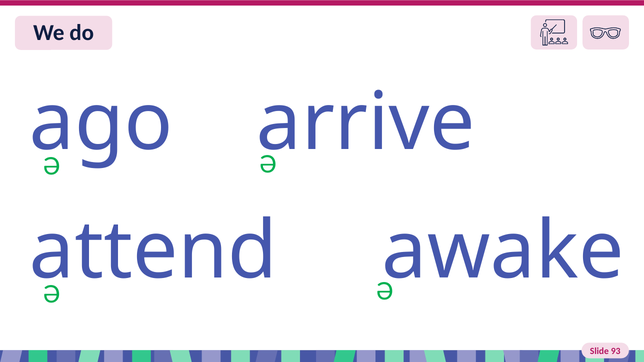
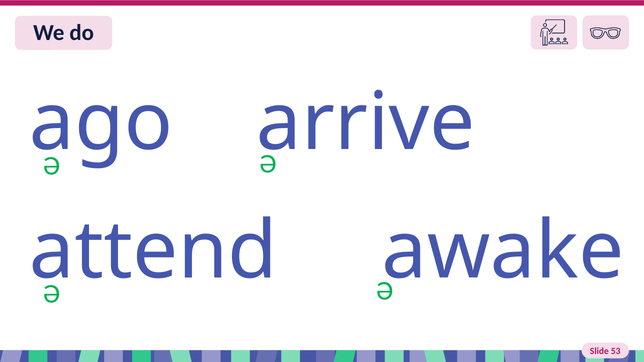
93: 93 -> 53 (616, 351)
